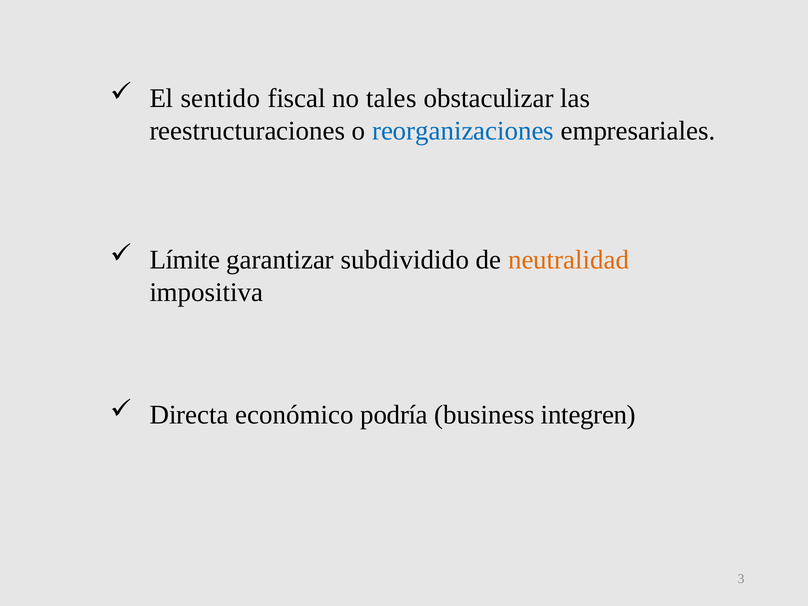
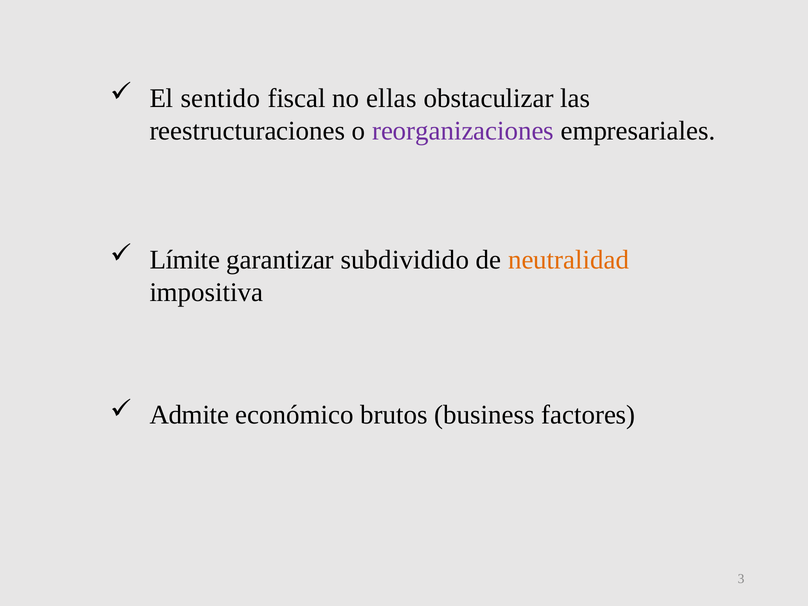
tales: tales -> ellas (391, 98)
reorganizaciones colour: blue -> purple (463, 131)
Directa: Directa -> Admite (189, 415)
podría: podría -> brutos (394, 415)
integren: integren -> factores (588, 415)
